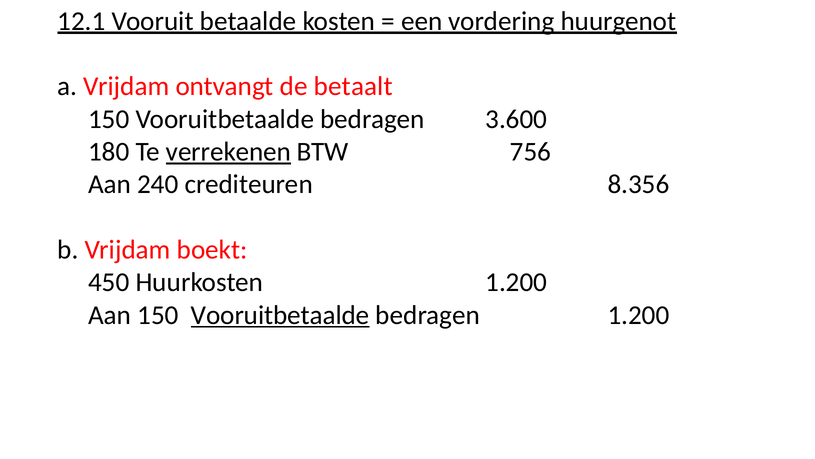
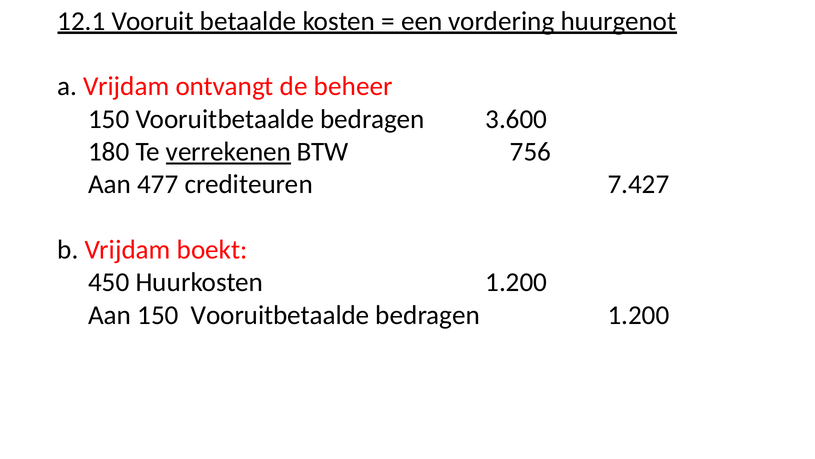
betaalt: betaalt -> beheer (353, 86)
240: 240 -> 477 (158, 184)
8.356: 8.356 -> 7.427 (639, 184)
Vooruitbetaalde underline: present -> none (280, 315)
